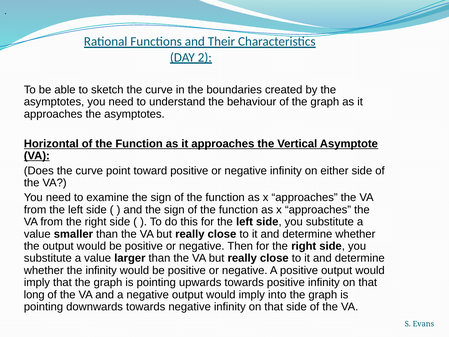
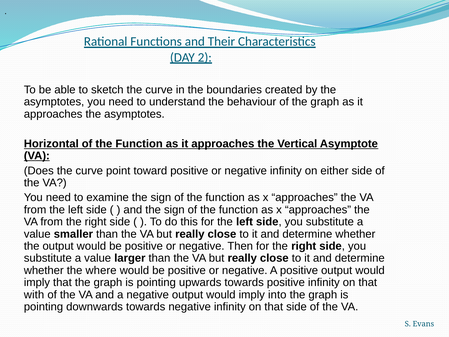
the infinity: infinity -> where (101, 270)
long: long -> with (34, 294)
